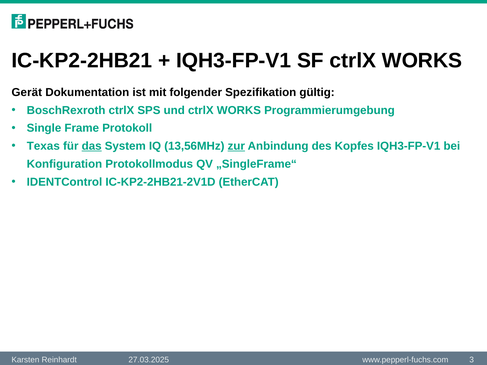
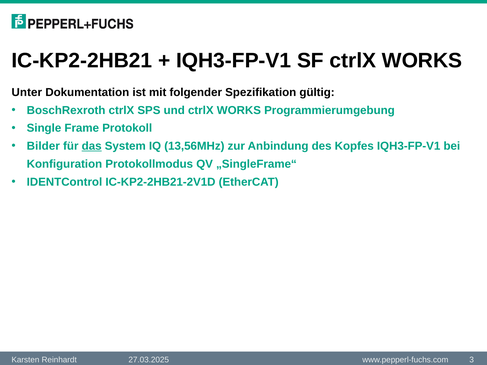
Gerät: Gerät -> Unter (27, 92)
Texas: Texas -> Bilder (43, 146)
zur underline: present -> none (236, 146)
